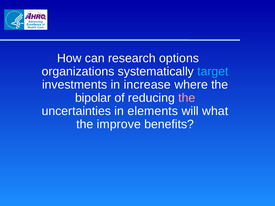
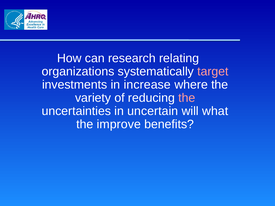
options: options -> relating (179, 58)
target colour: light blue -> pink (213, 71)
bipolar: bipolar -> variety (93, 98)
elements: elements -> uncertain (153, 111)
